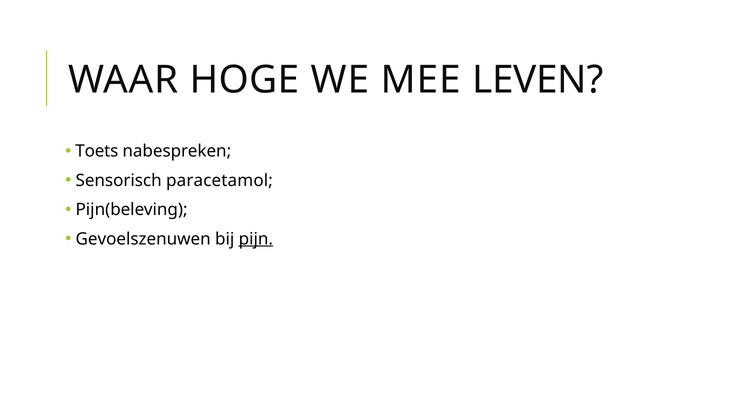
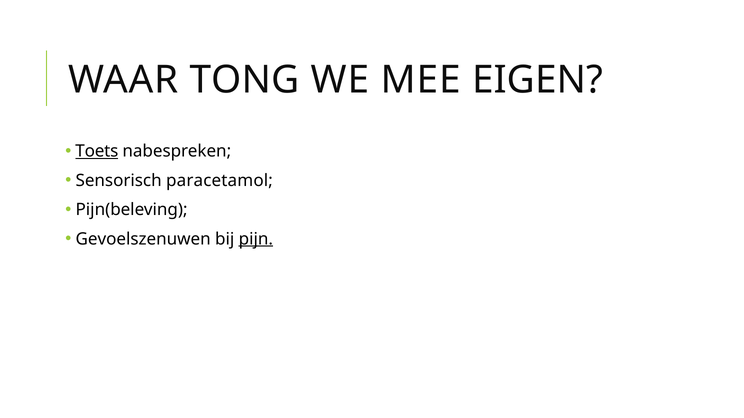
HOGE: HOGE -> TONG (245, 80)
LEVEN: LEVEN -> EIGEN (538, 80)
Toets underline: none -> present (97, 151)
